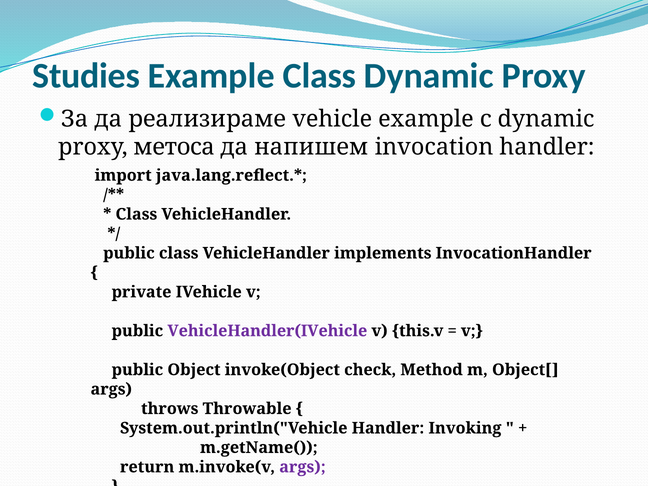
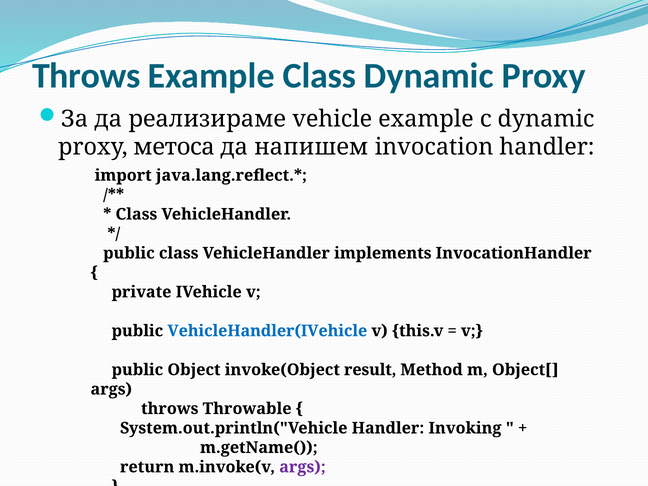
Studies: Studies -> Throws (86, 76)
VehicleHandler(IVehicle colour: purple -> blue (267, 331)
check: check -> result (370, 370)
